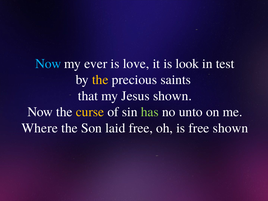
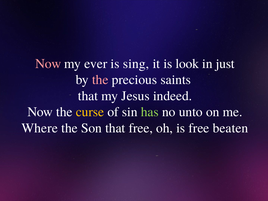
Now colour: light blue -> pink (48, 64)
love: love -> sing (136, 64)
test: test -> just (225, 64)
the colour: yellow -> pink (100, 80)
Jesus shown: shown -> indeed (173, 96)
Son laid: laid -> that (115, 128)
free shown: shown -> beaten (230, 128)
